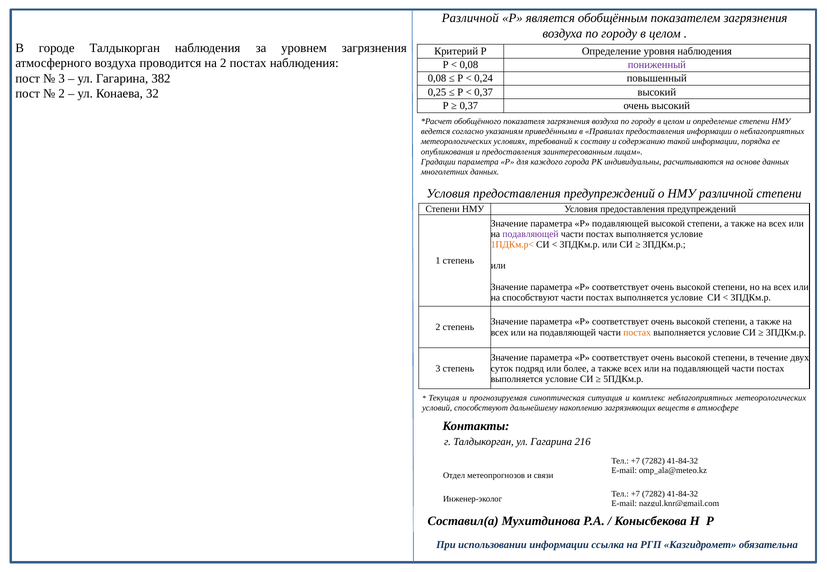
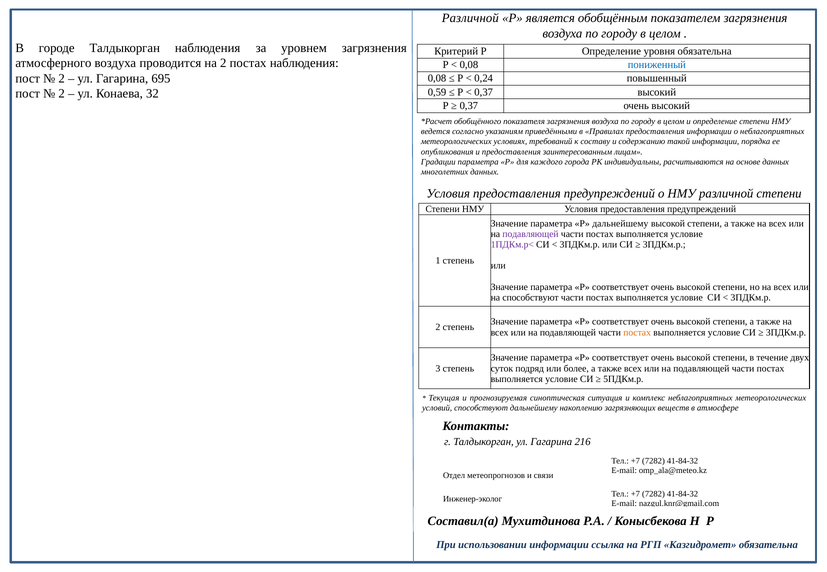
уровня наблюдения: наблюдения -> обязательна (705, 51)
пониженный colour: purple -> blue (657, 65)
3: 3 -> 2 (62, 79)
382: 382 -> 695 (161, 79)
0,25: 0,25 -> 0,59 (437, 92)
Р подавляющей: подавляющей -> дальнейшему (620, 224)
1ПДКм.р< colour: orange -> purple (512, 245)
